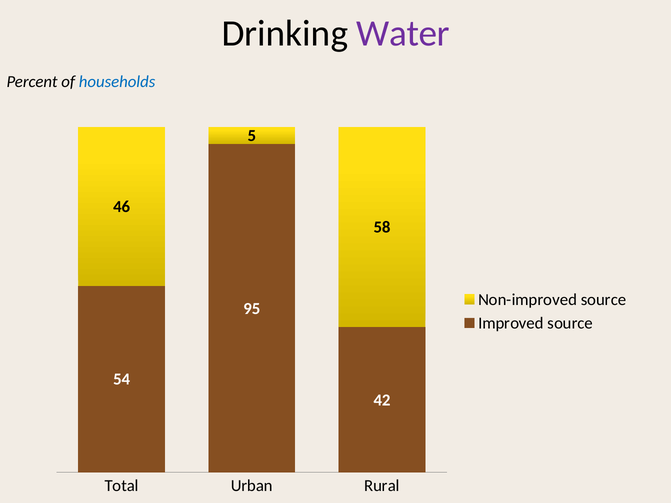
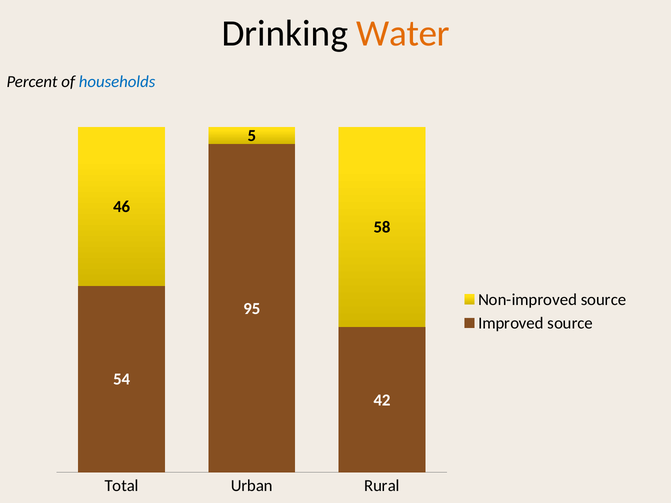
Water colour: purple -> orange (403, 34)
